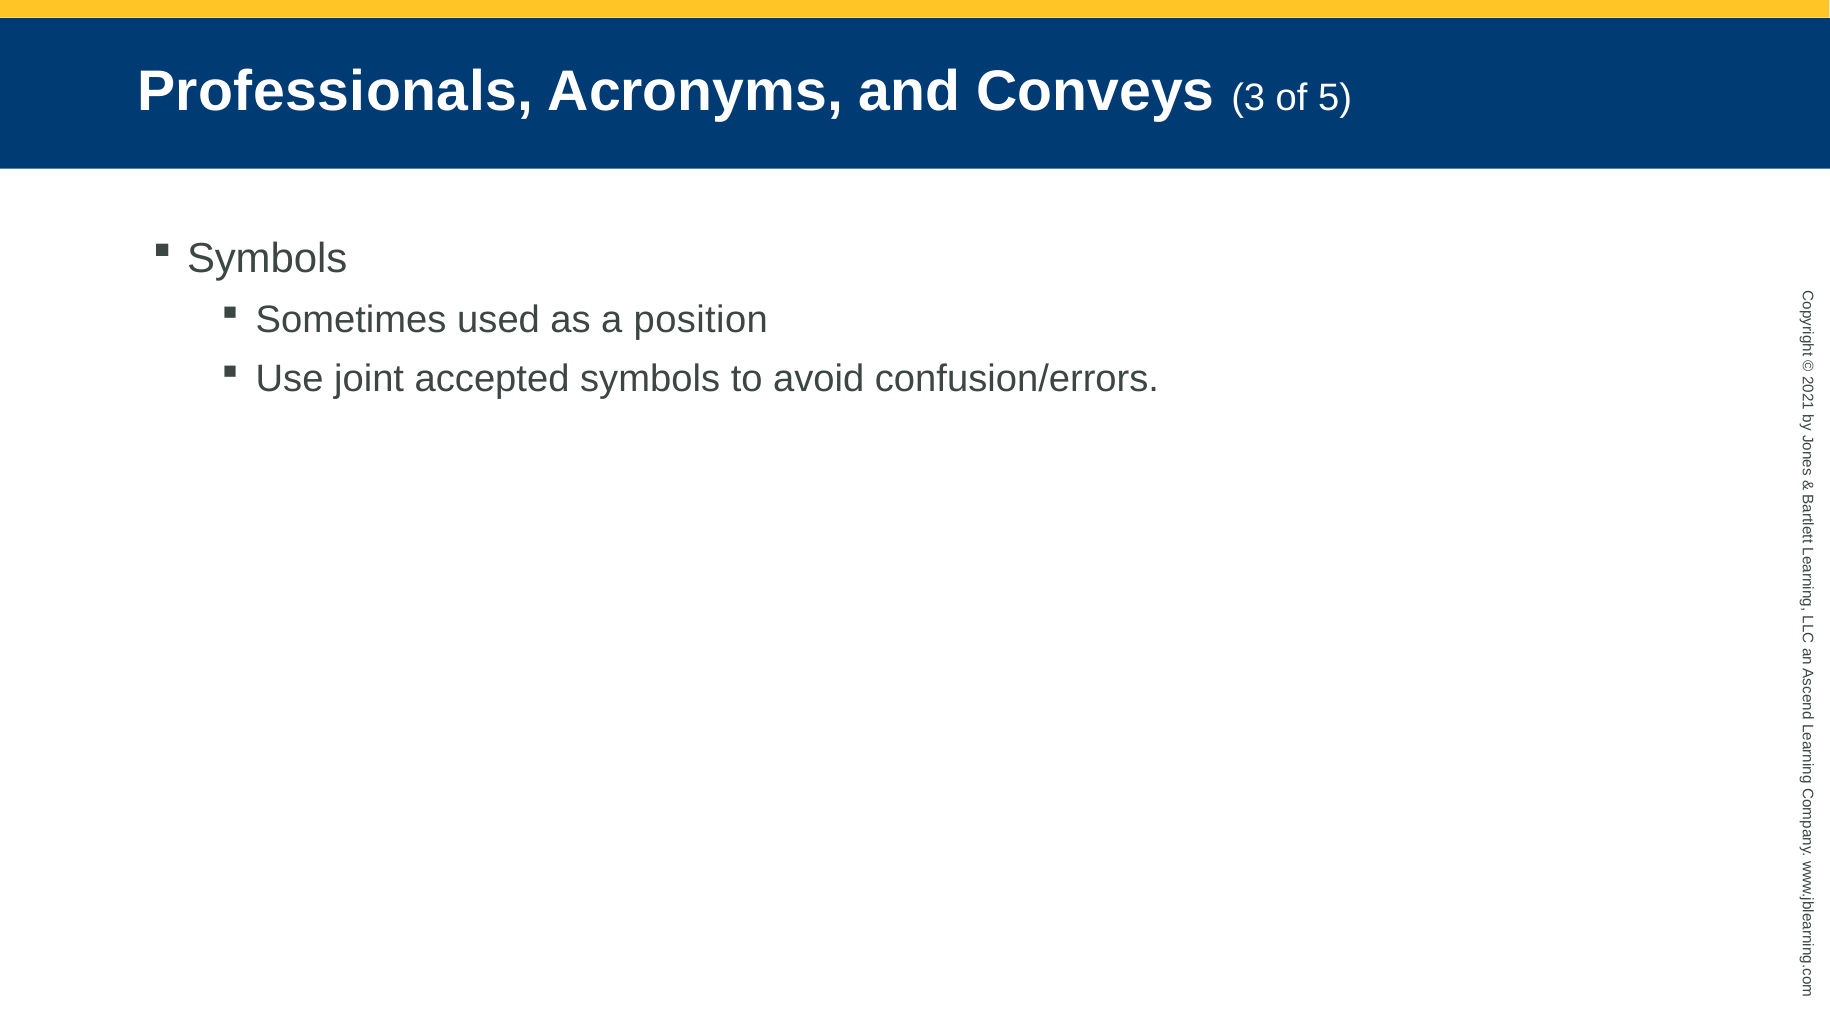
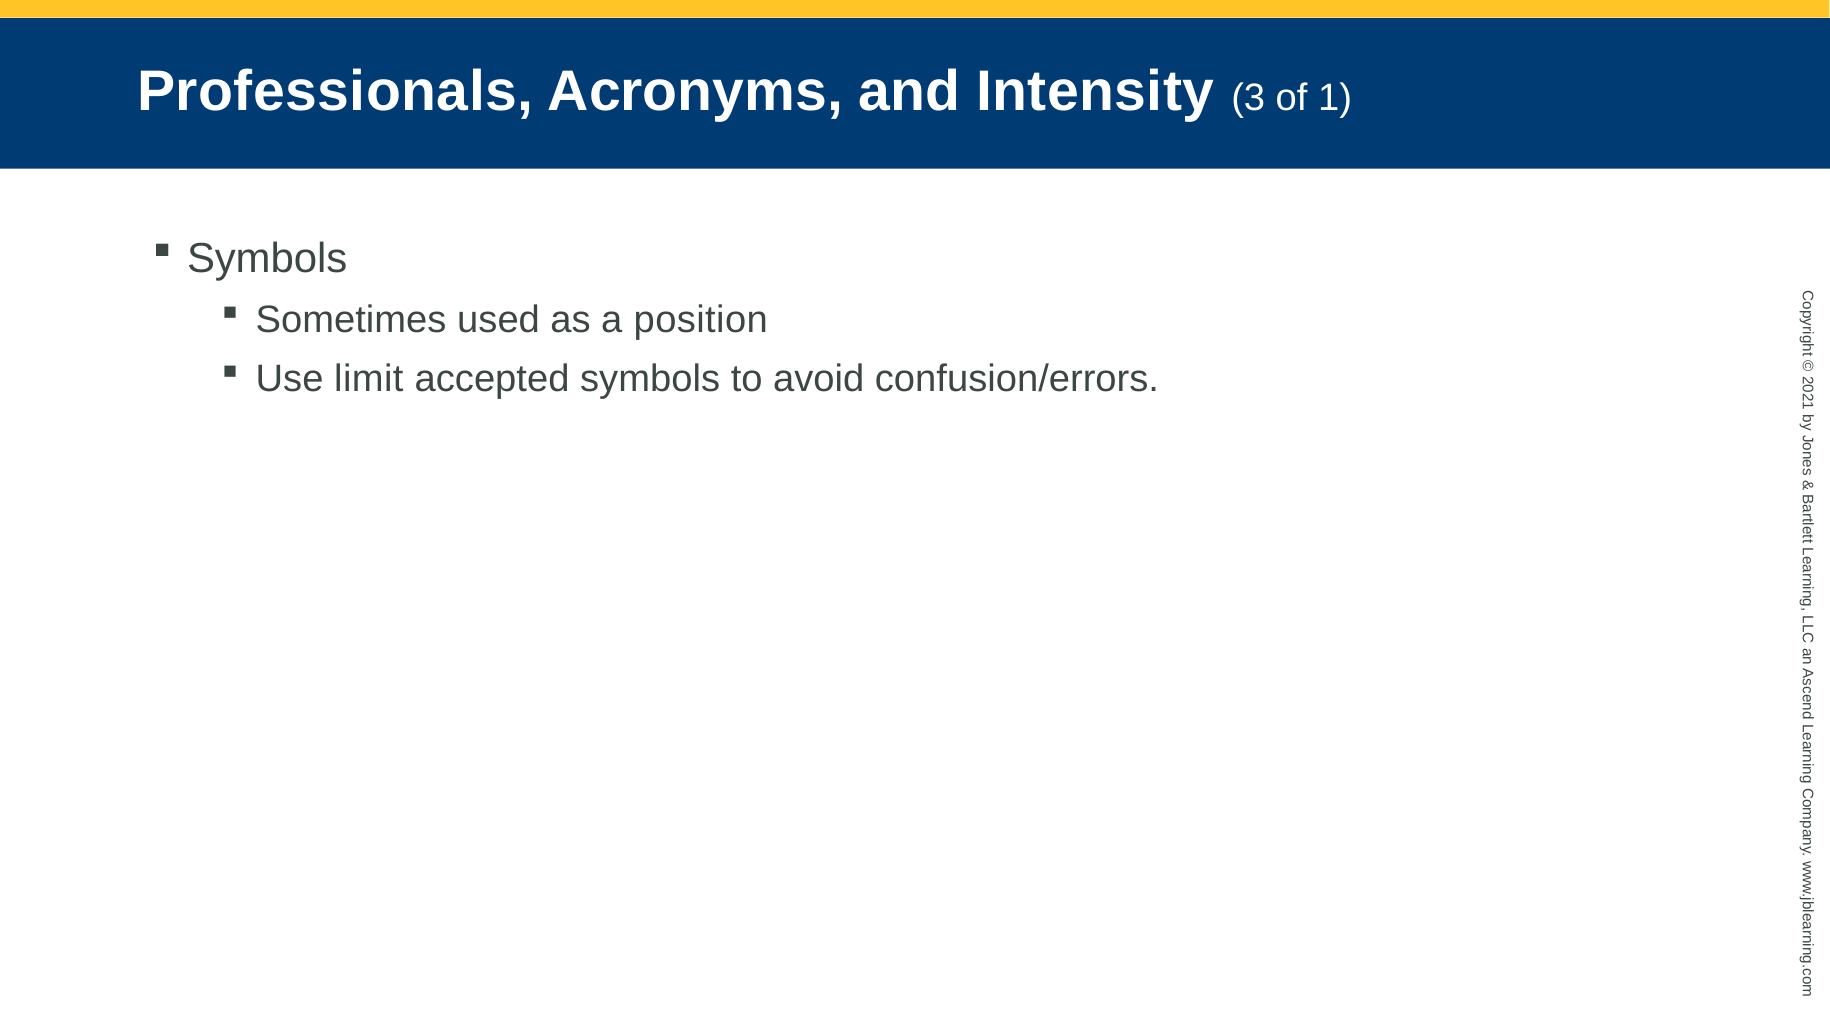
Conveys: Conveys -> Intensity (1095, 92)
of 5: 5 -> 1 (1335, 98)
joint: joint -> limit (369, 379)
